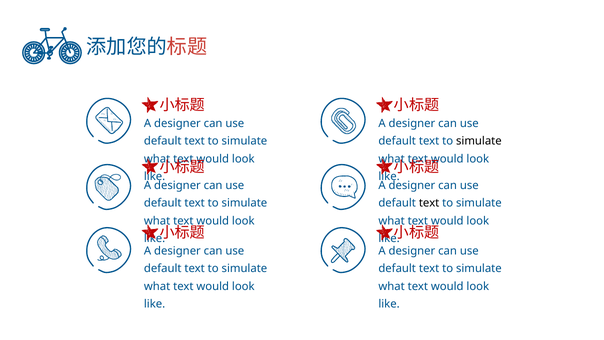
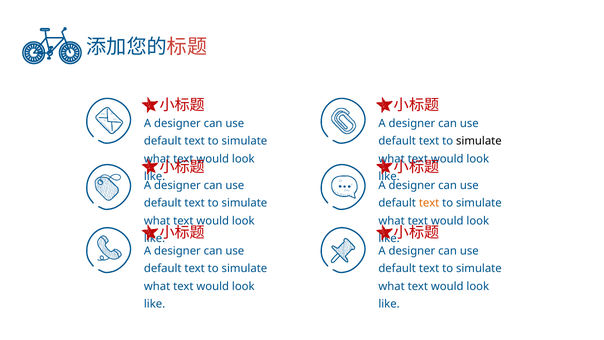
text colour: black -> orange (429, 203)
